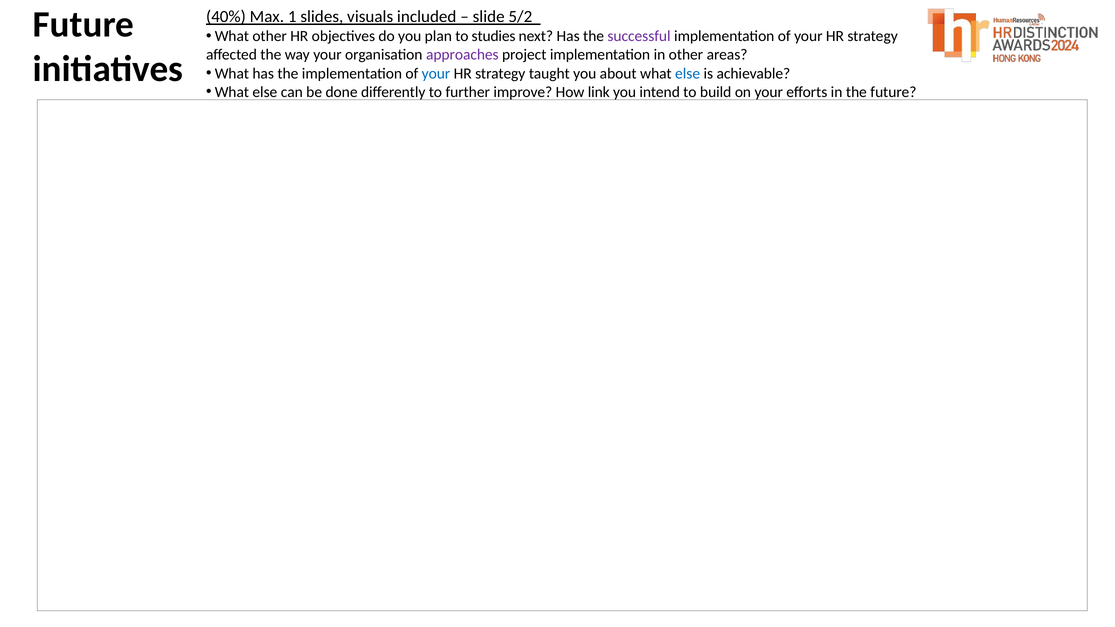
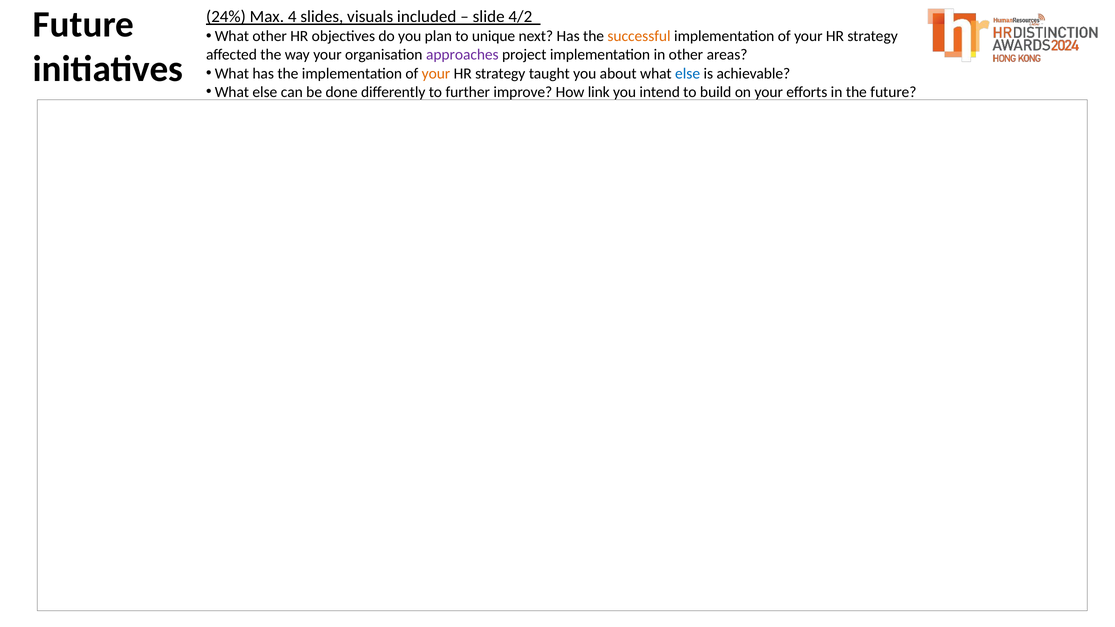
40%: 40% -> 24% (226, 17)
1: 1 -> 4 (292, 17)
5/2: 5/2 -> 4/2 (520, 17)
studies: studies -> unique (494, 36)
successful colour: purple -> orange (639, 36)
your colour: blue -> orange (436, 74)
